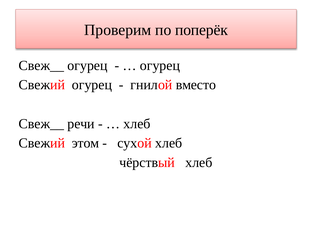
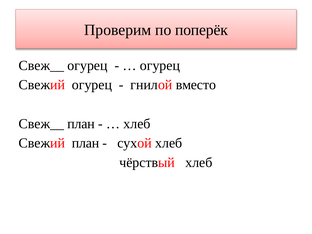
Свеж__ речи: речи -> план (81, 124)
Свежий этом: этом -> план (86, 143)
